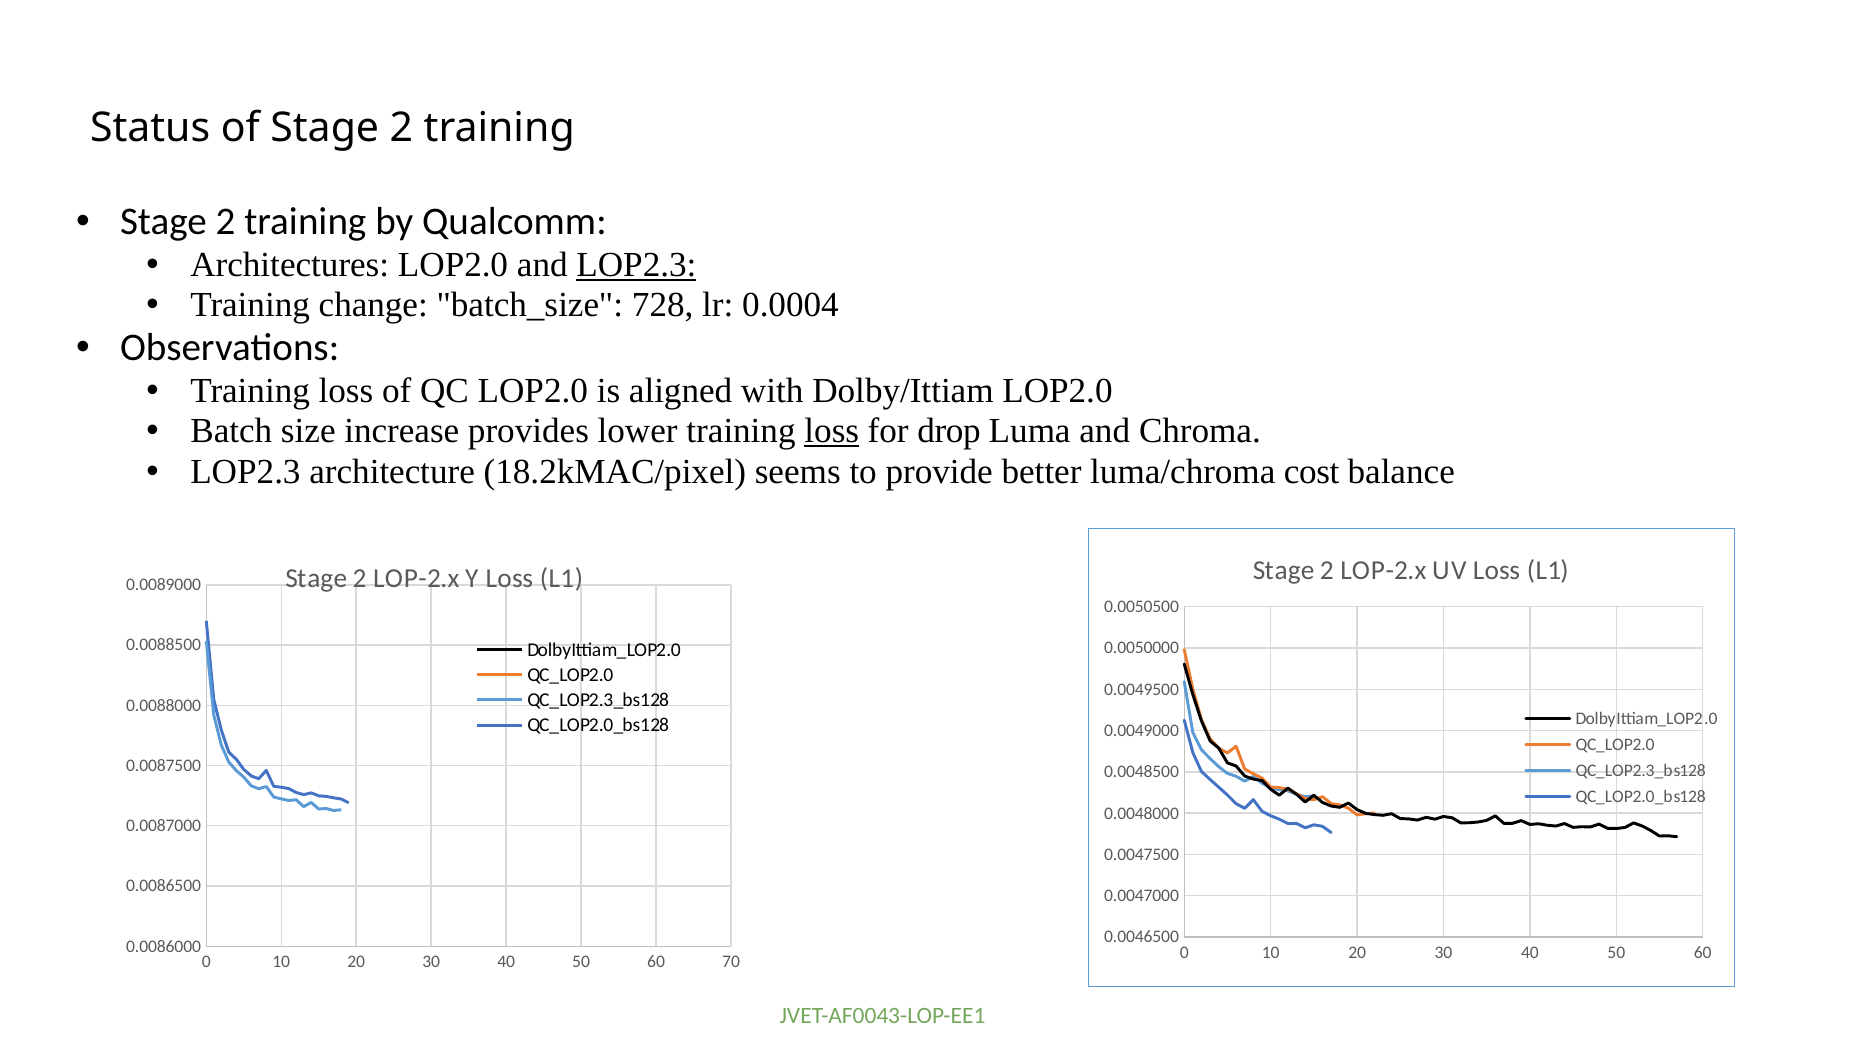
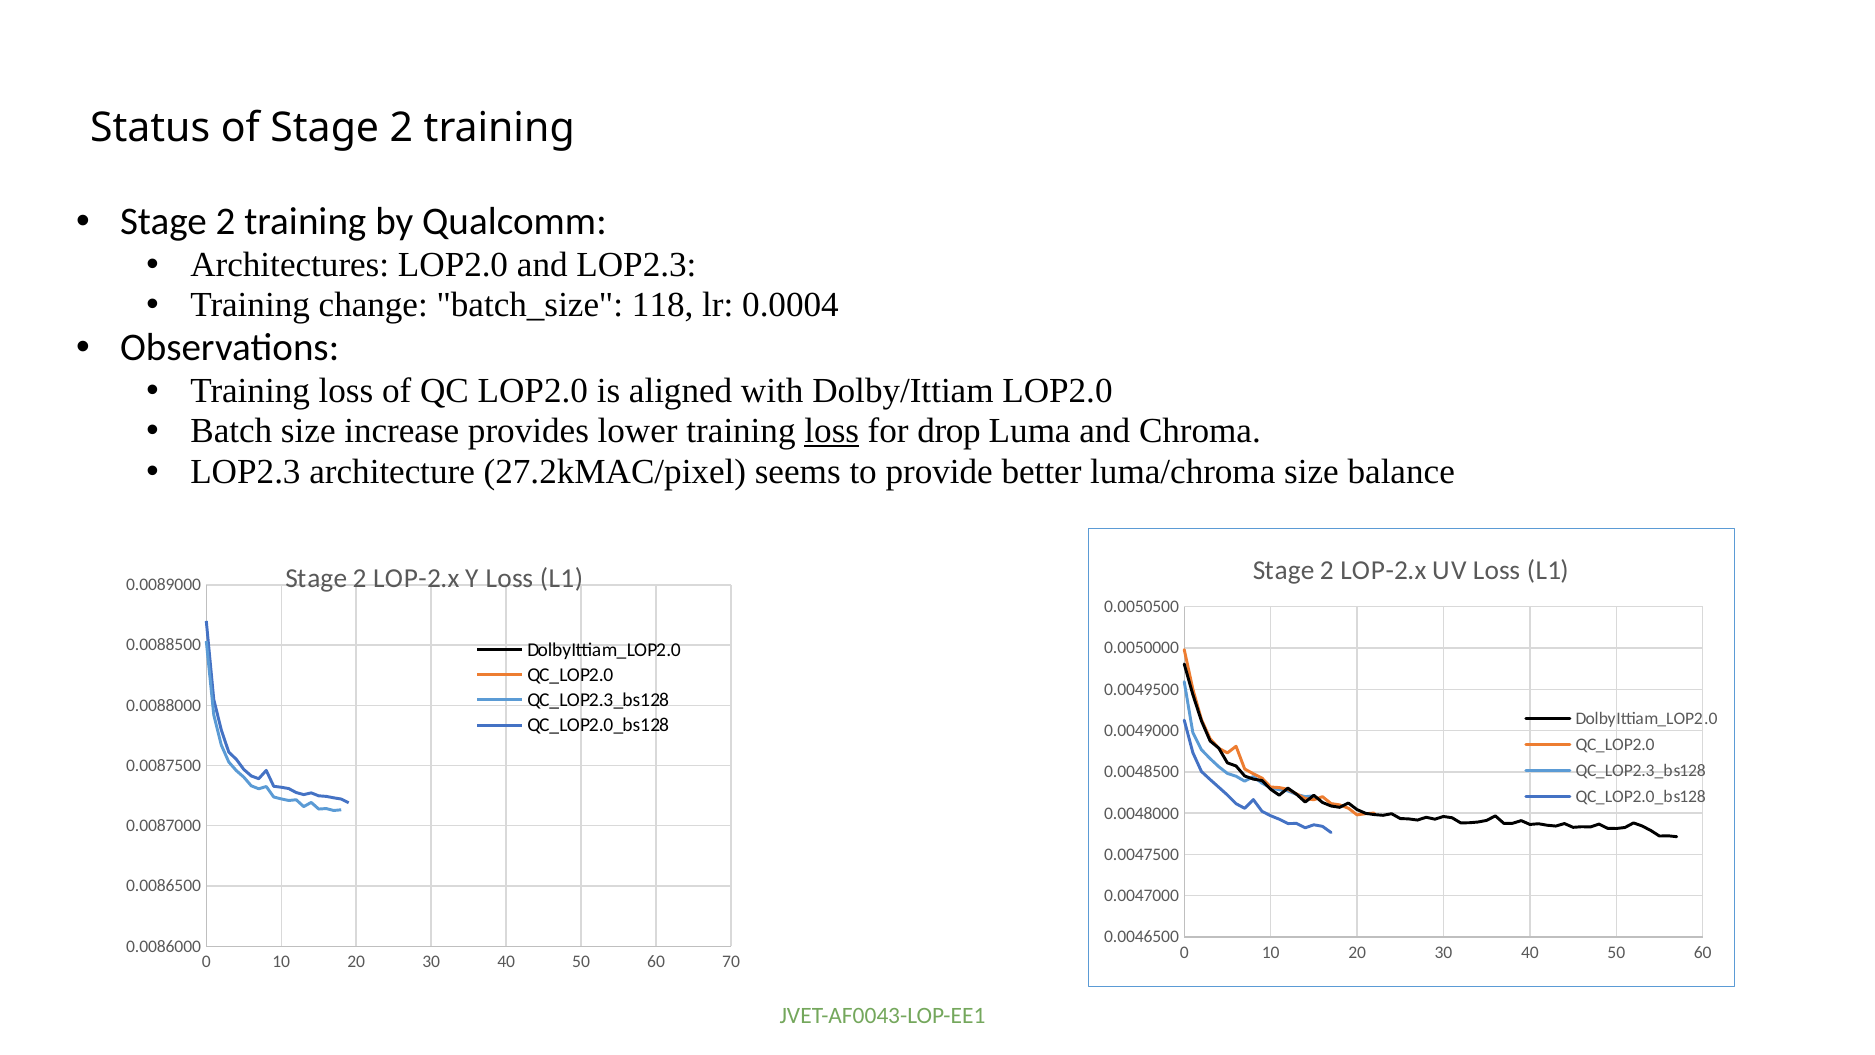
LOP2.3 underline: present -> none (636, 264)
728: 728 -> 118 (663, 305)
18.2kMAC/pixel: 18.2kMAC/pixel -> 27.2kMAC/pixel (615, 472)
luma/chroma cost: cost -> size (1311, 472)
